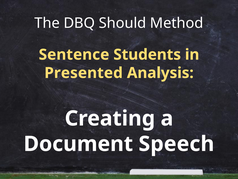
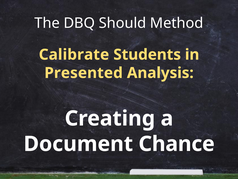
Sentence: Sentence -> Calibrate (74, 54)
Speech: Speech -> Chance (177, 144)
